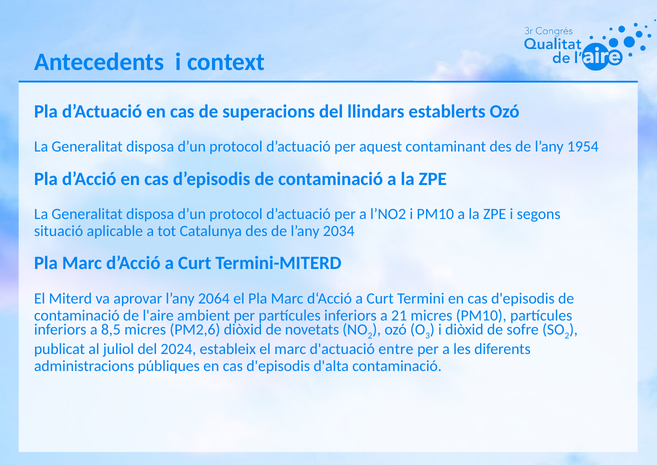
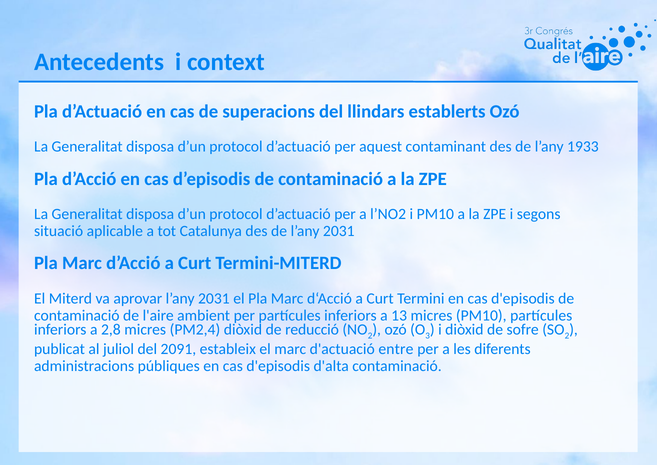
1954: 1954 -> 1933 (583, 147)
de l’any 2034: 2034 -> 2031 (339, 231)
aprovar l’any 2064: 2064 -> 2031 (214, 298)
21: 21 -> 13 (399, 315)
8,5: 8,5 -> 2,8 (111, 329)
PM2,6: PM2,6 -> PM2,4 (195, 329)
novetats: novetats -> reducció (312, 329)
2024: 2024 -> 2091 (178, 349)
